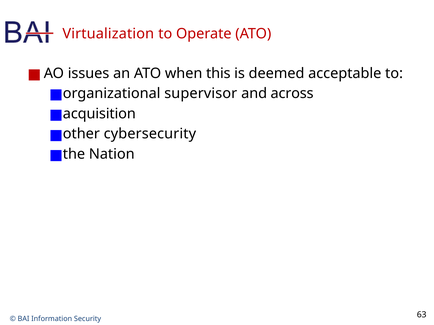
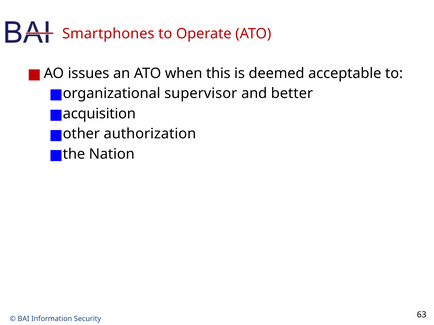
Virtualization: Virtualization -> Smartphones (108, 34)
across: across -> better (292, 94)
cybersecurity: cybersecurity -> authorization (150, 134)
